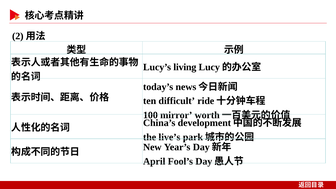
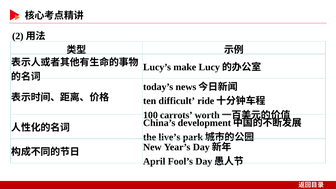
living: living -> make (185, 67)
mirror: mirror -> carrots (176, 115)
